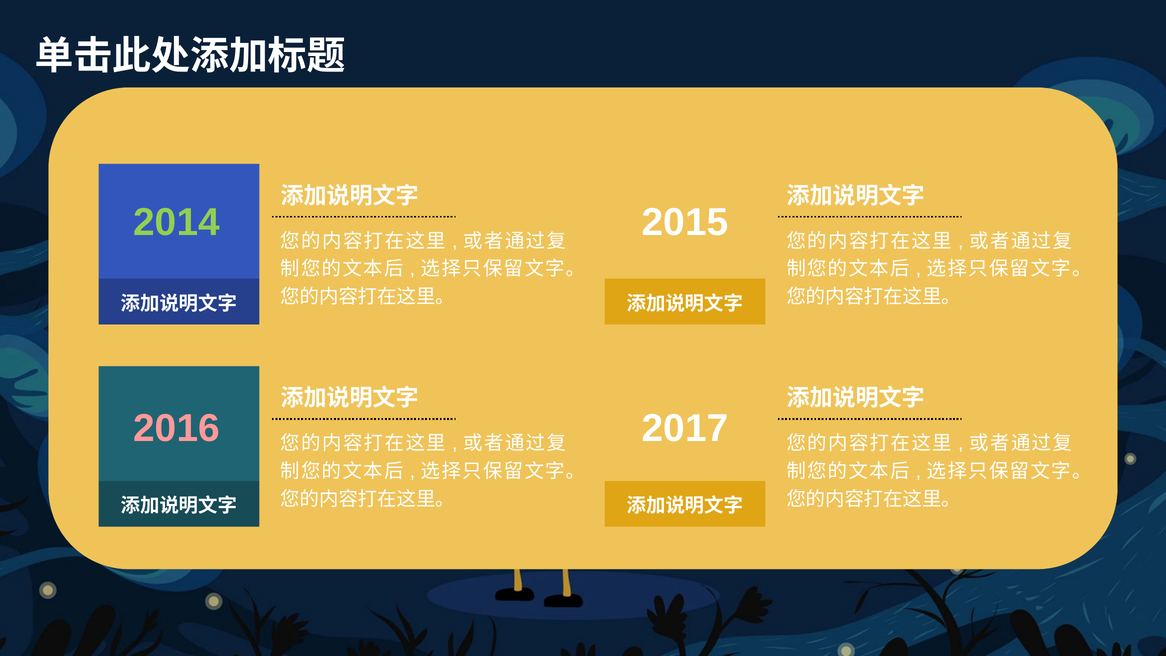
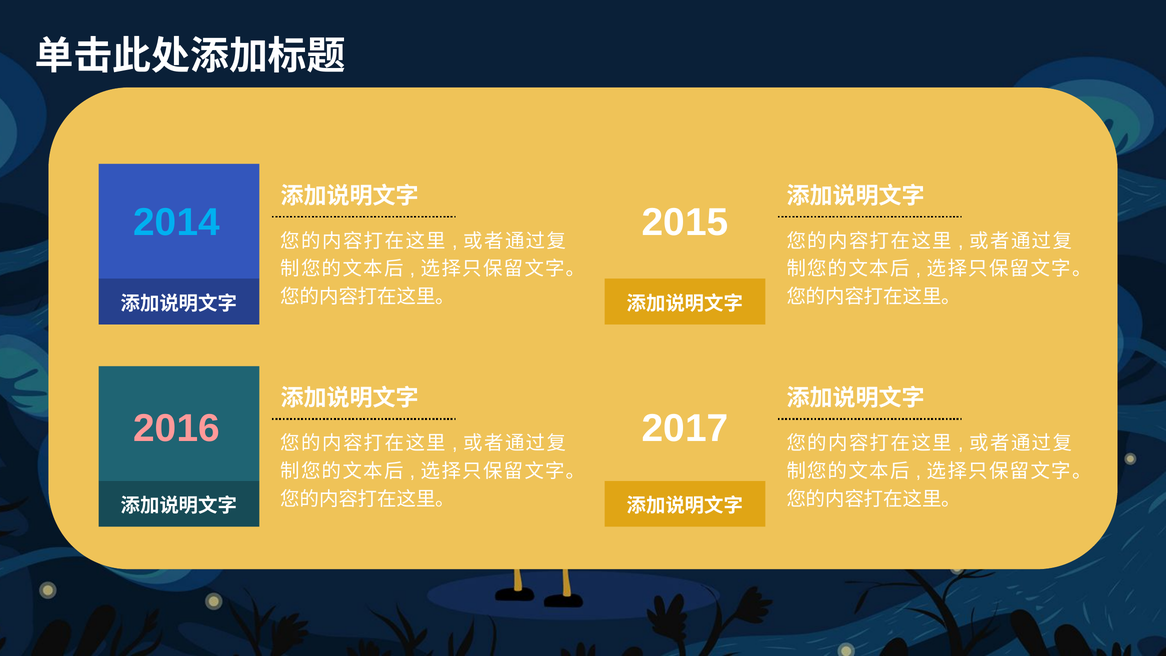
2014 colour: light green -> light blue (177, 222)
